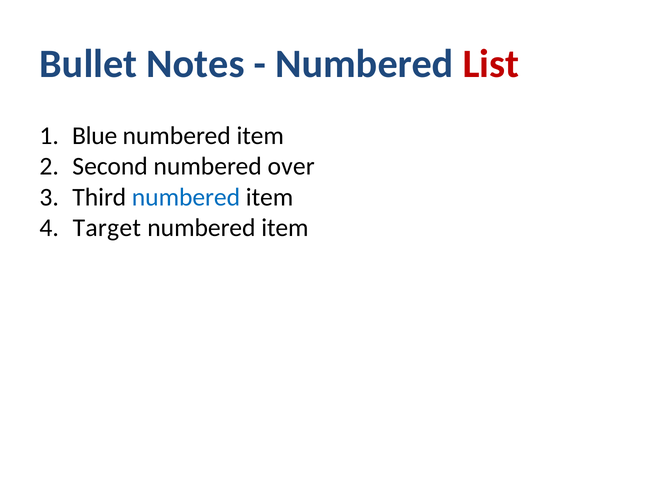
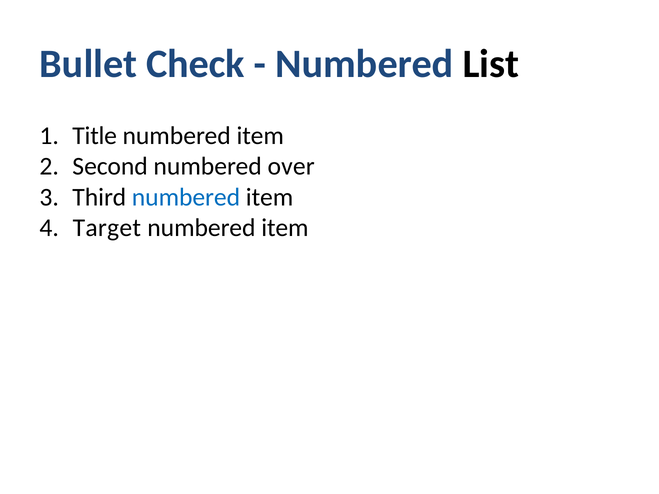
Notes: Notes -> Check (196, 64)
List colour: red -> black (491, 64)
Blue: Blue -> Title (95, 136)
